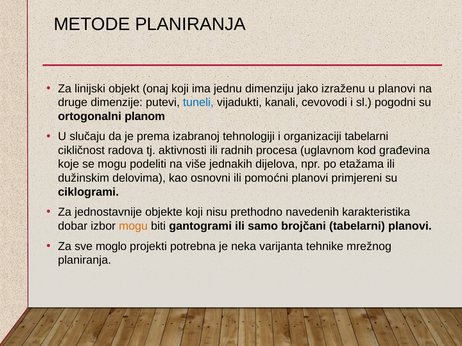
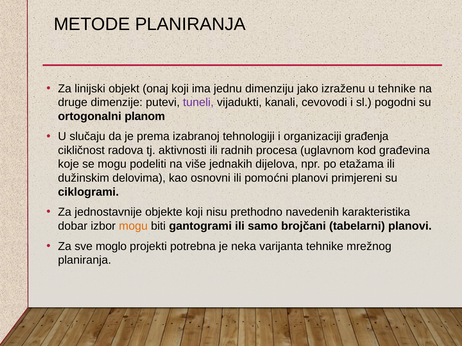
u planovi: planovi -> tehnike (397, 89)
tuneli colour: blue -> purple (198, 103)
organizaciji tabelarni: tabelarni -> građenja (367, 137)
